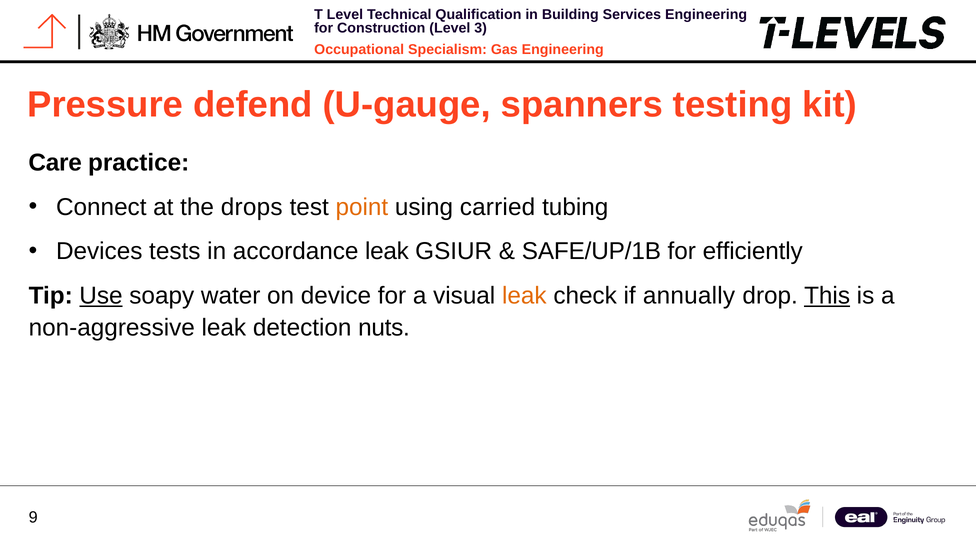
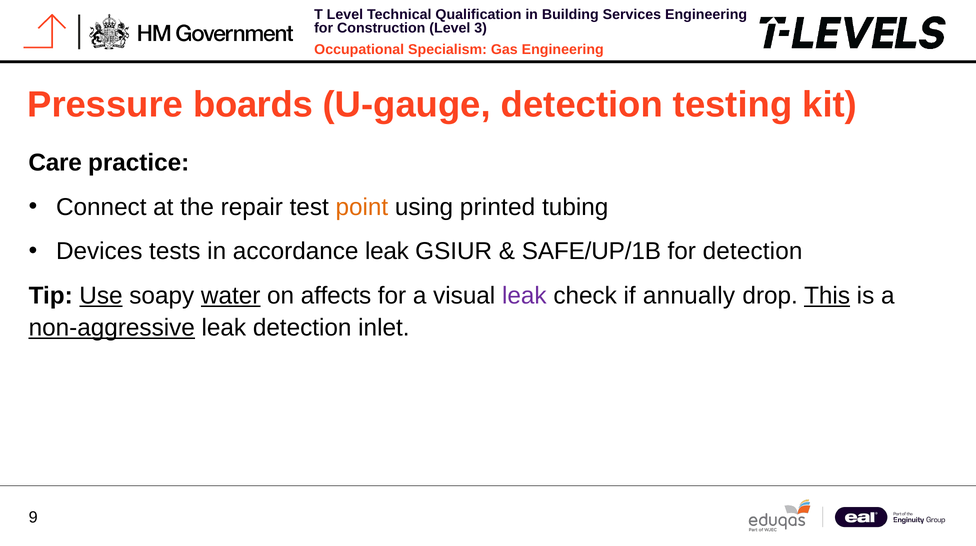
defend: defend -> boards (253, 105)
U-gauge spanners: spanners -> detection (582, 105)
drops: drops -> repair (252, 207)
carried: carried -> printed (498, 207)
for efficiently: efficiently -> detection (753, 251)
water underline: none -> present (231, 295)
device: device -> affects (336, 295)
leak colour: orange -> purple (524, 295)
non-aggressive underline: none -> present (112, 327)
nuts: nuts -> inlet (384, 327)
